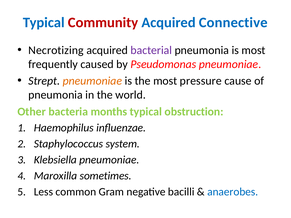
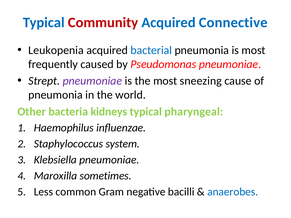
Necrotizing: Necrotizing -> Leukopenia (56, 50)
bacterial colour: purple -> blue (151, 50)
pneumoniae colour: orange -> purple (92, 81)
pressure: pressure -> sneezing (201, 81)
months: months -> kidneys (109, 112)
obstruction: obstruction -> pharyngeal (194, 112)
